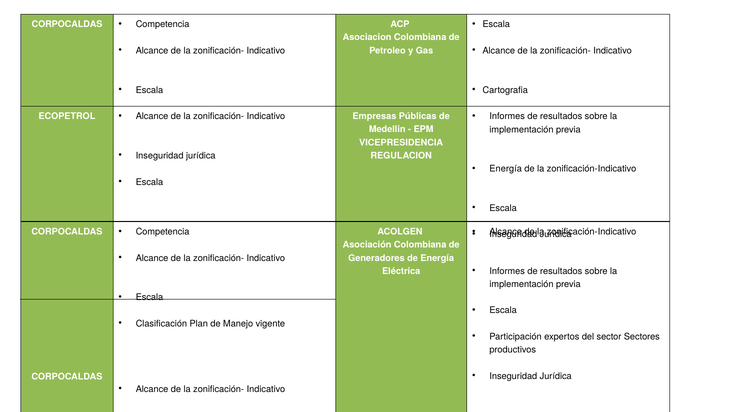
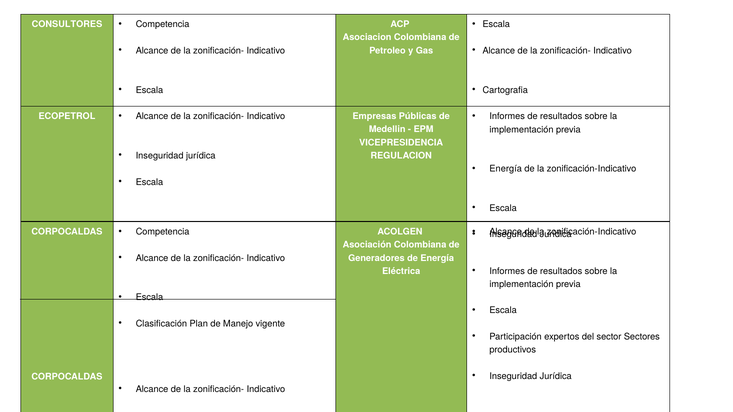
CORPOCALDAS: CORPOCALDAS -> CONSULTORES (67, 24)
